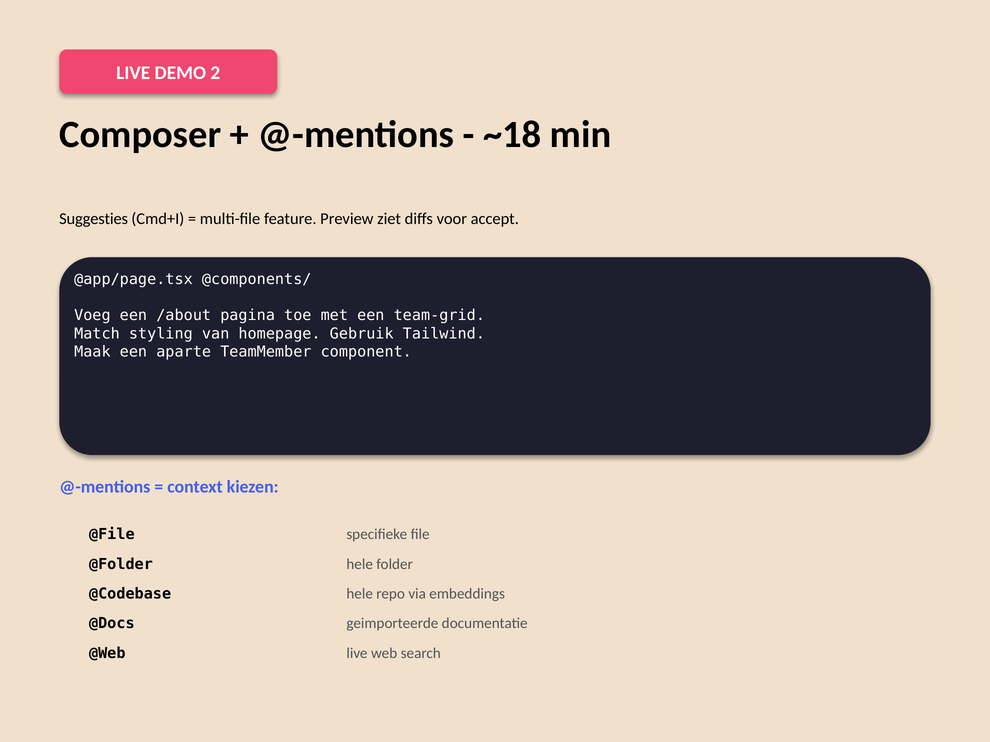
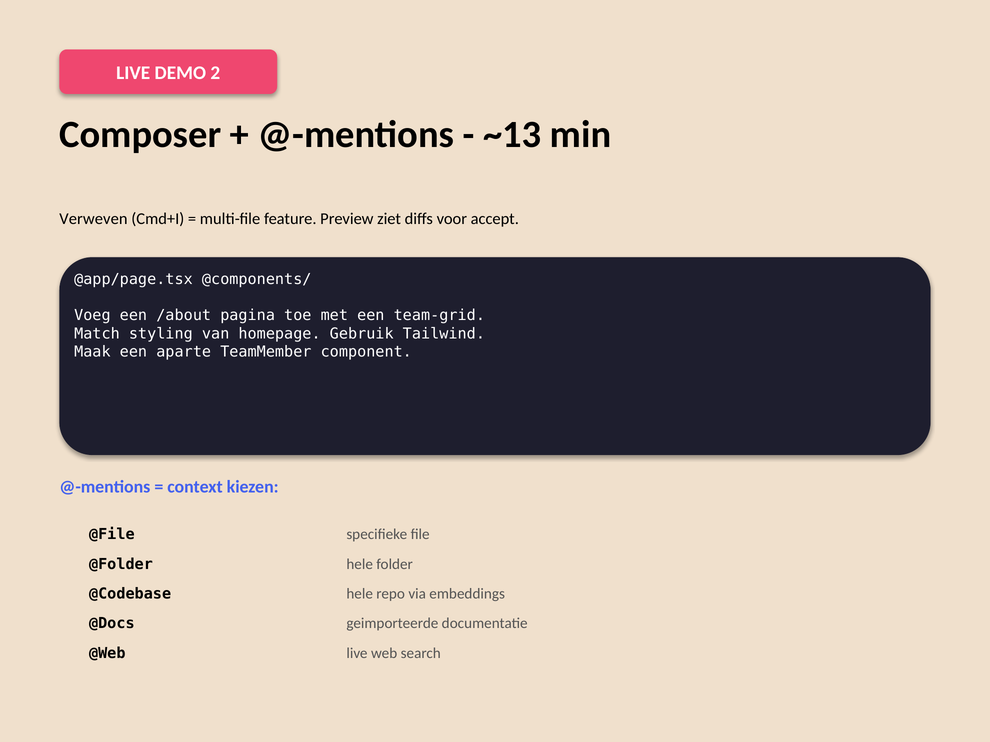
~18: ~18 -> ~13 (512, 135)
Suggesties: Suggesties -> Verweven (93, 219)
